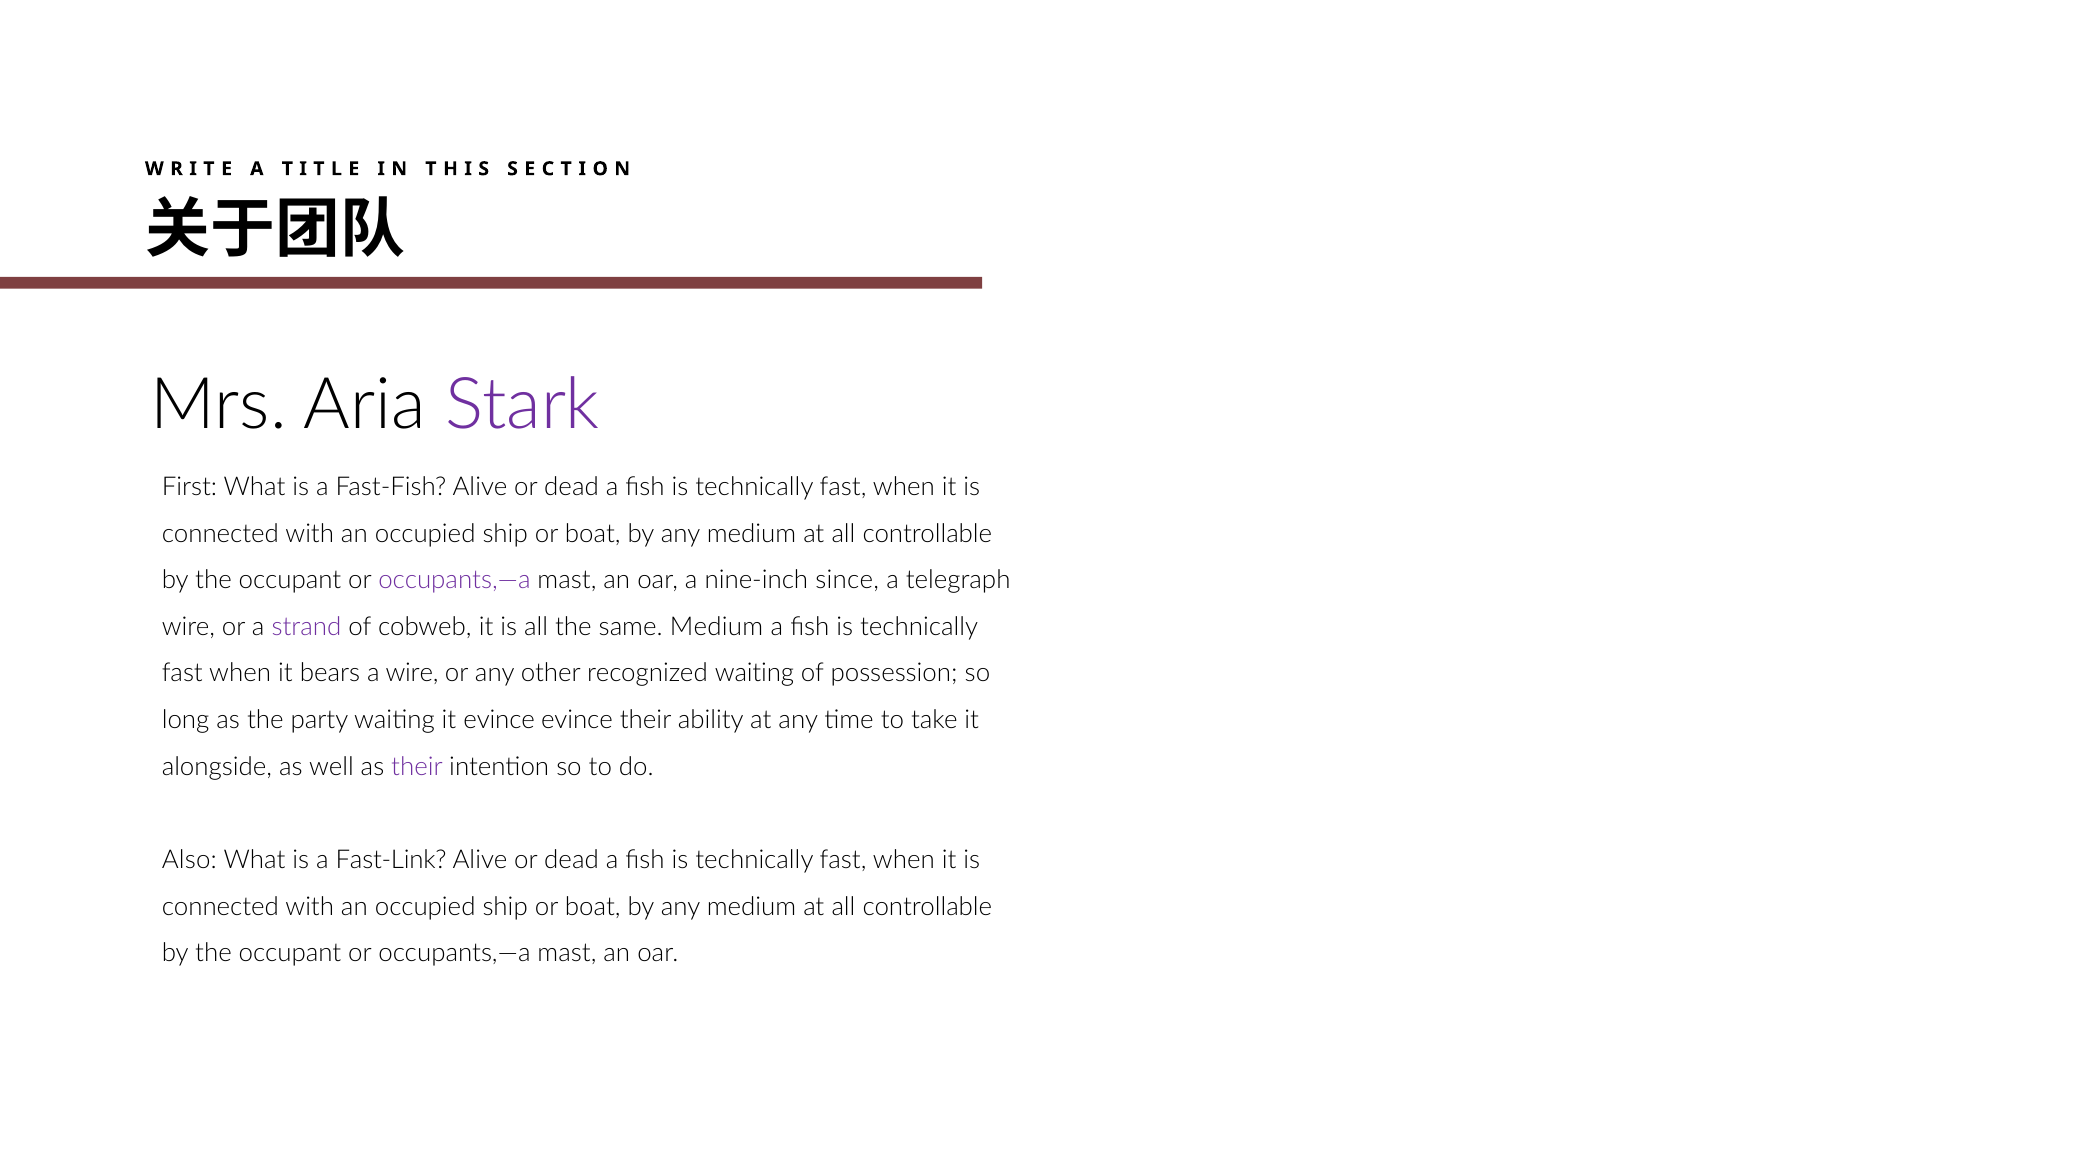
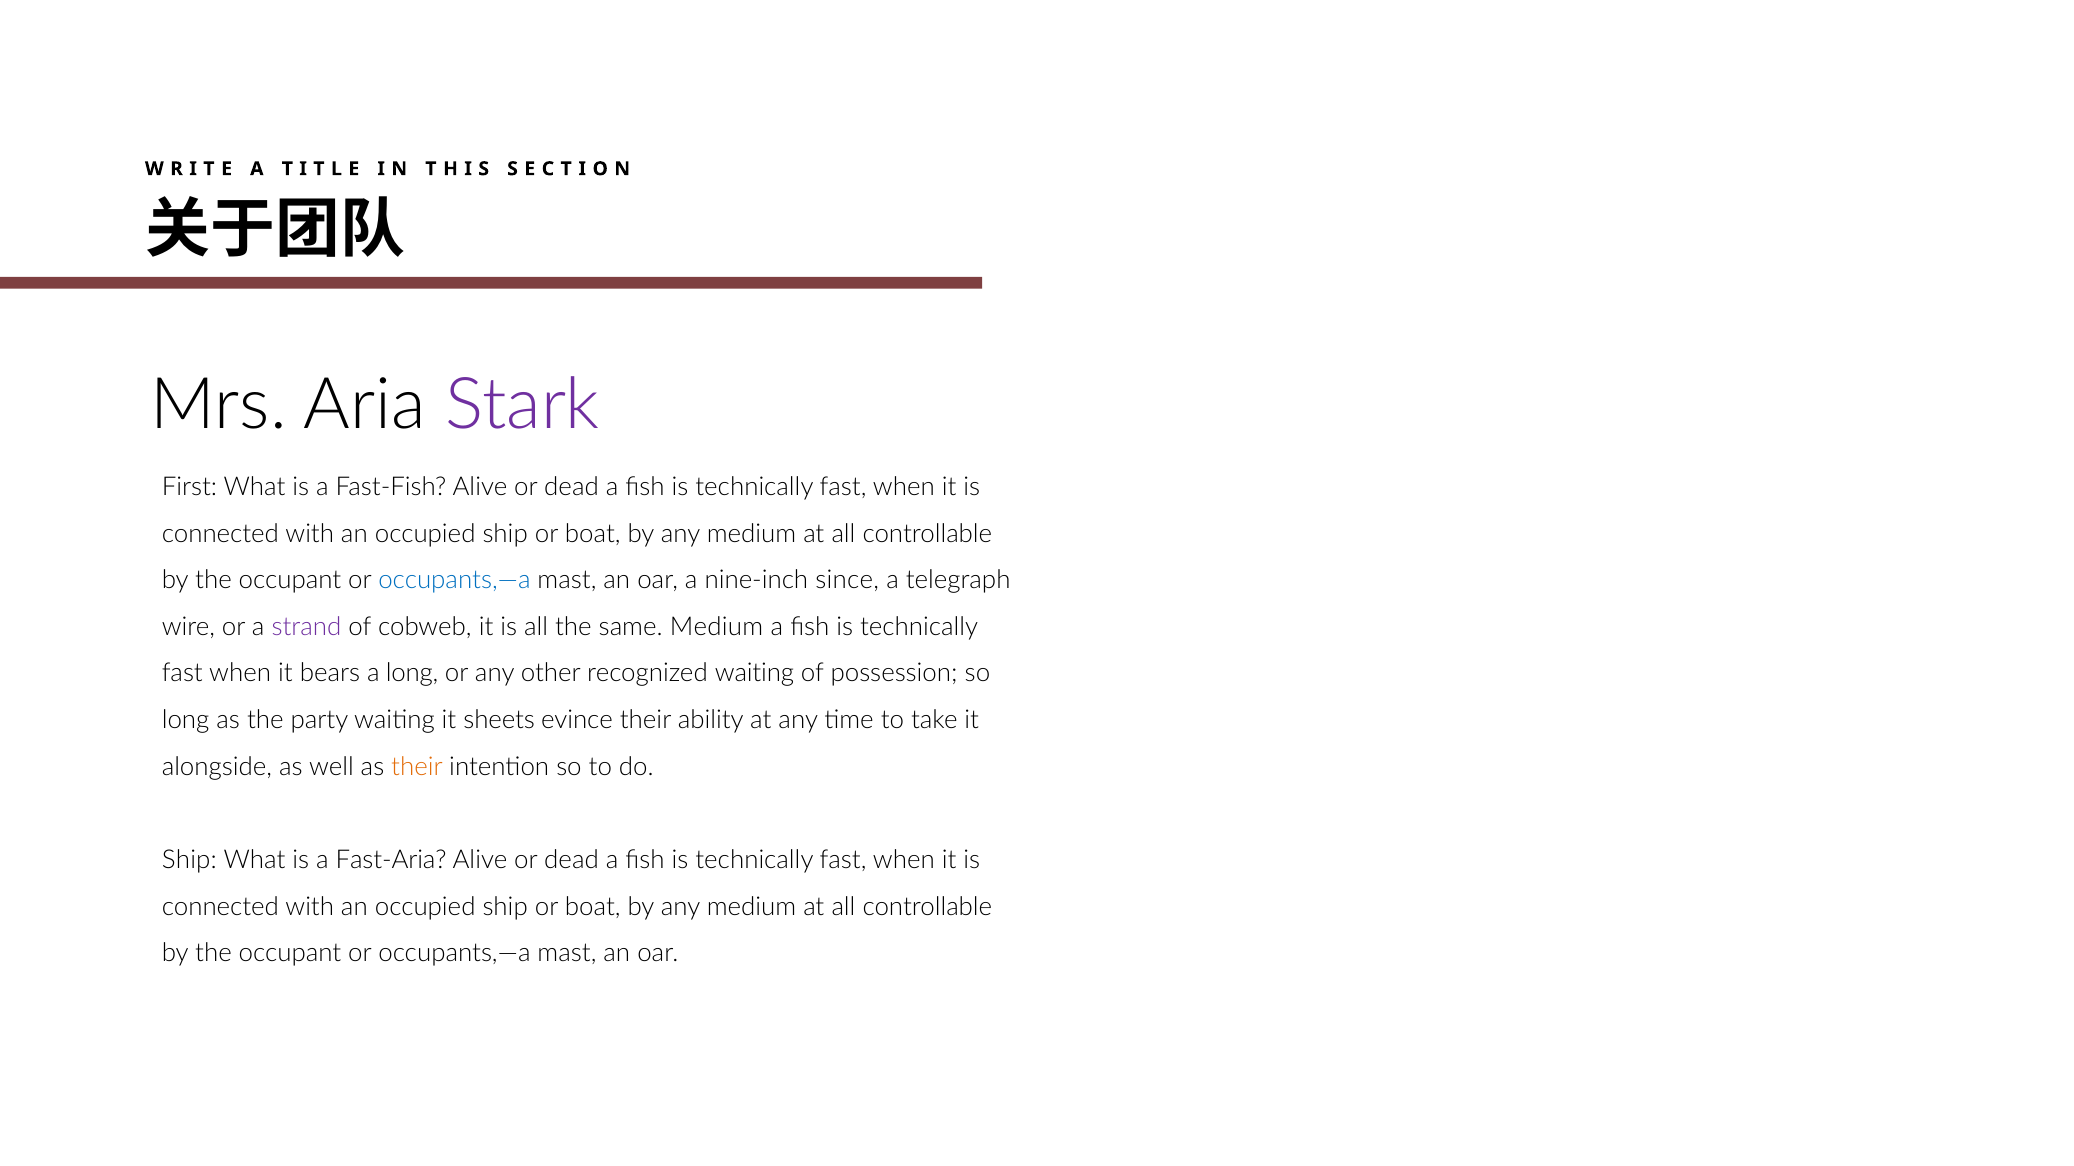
occupants,—a colour: purple -> blue (454, 580)
a wire: wire -> long (412, 674)
it evince: evince -> sheets (499, 720)
their colour: purple -> orange (417, 767)
Also: Also -> Ship (189, 860)
Fast-Link: Fast-Link -> Fast-Aria (391, 860)
